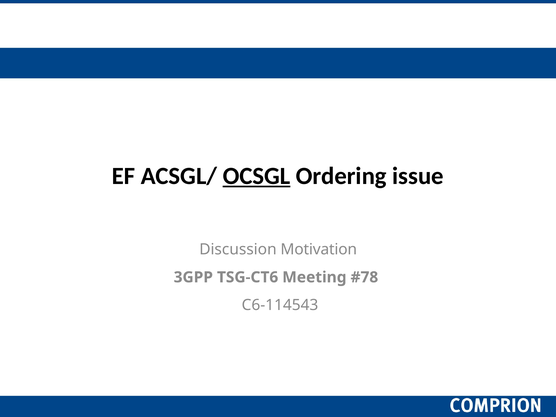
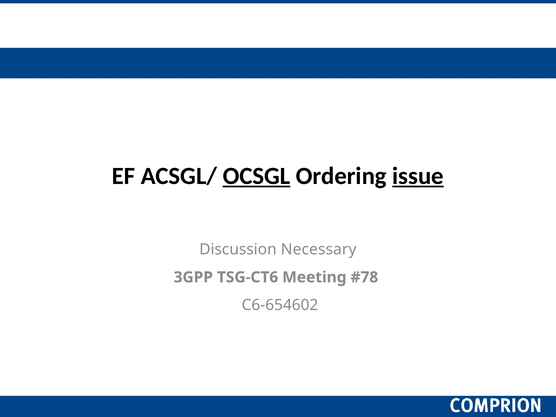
issue underline: none -> present (418, 176)
Motivation: Motivation -> Necessary (319, 249)
C6-114543: C6-114543 -> C6-654602 (280, 305)
